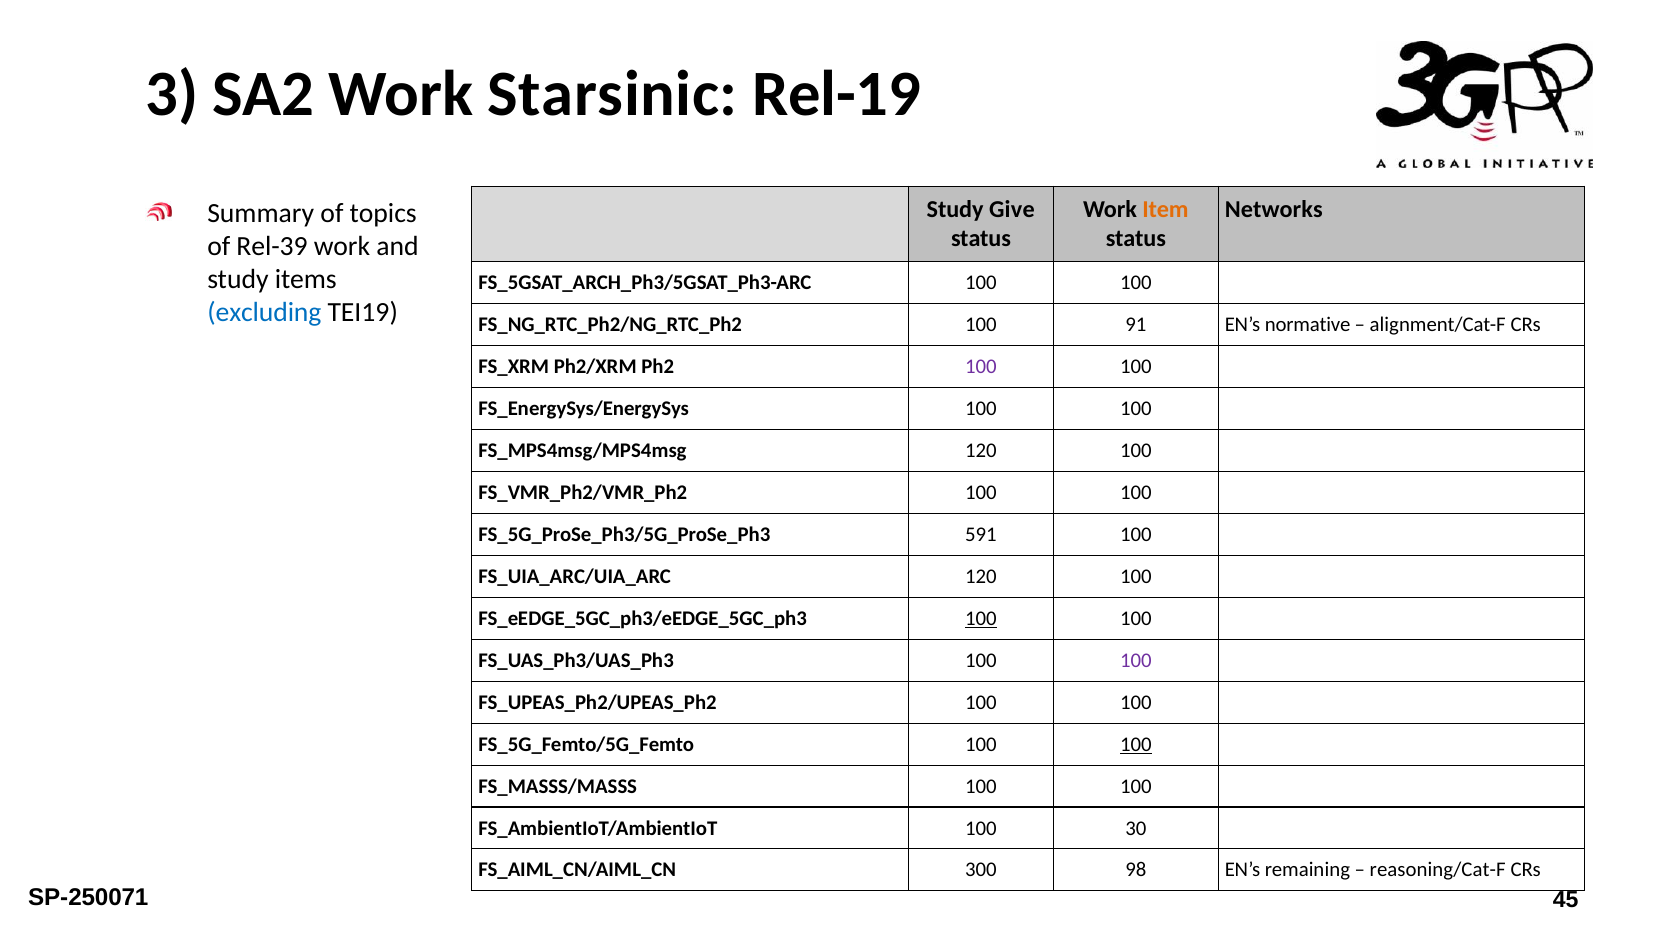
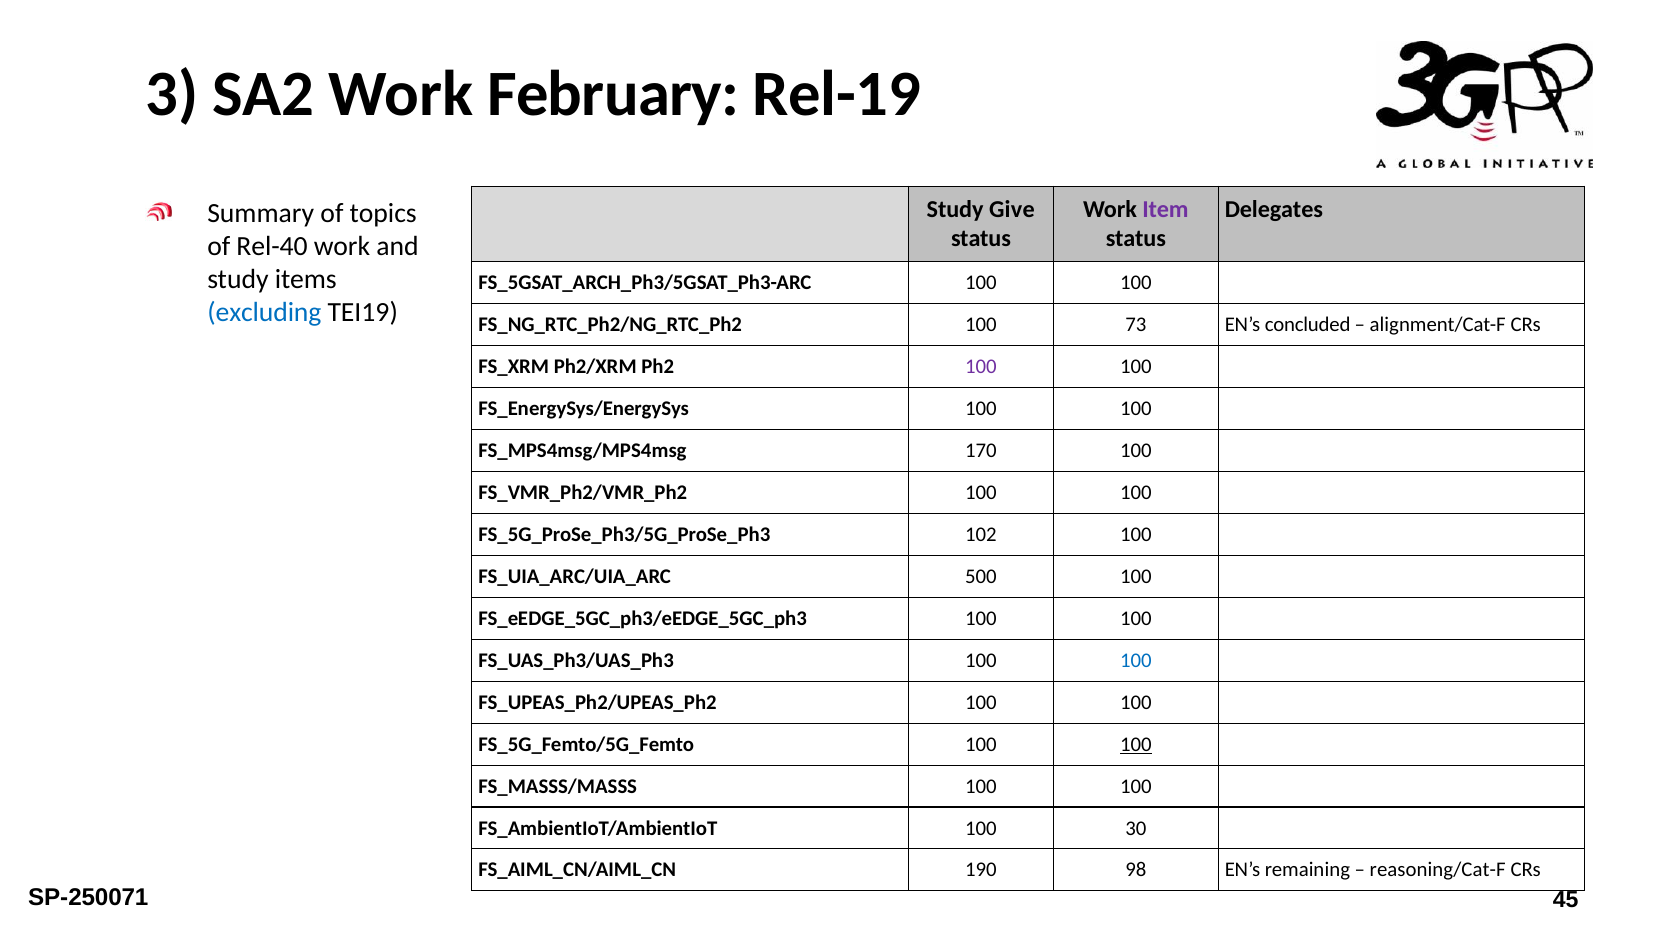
Starsinic: Starsinic -> February (613, 94)
Item colour: orange -> purple (1165, 210)
Networks: Networks -> Delegates (1274, 210)
Rel-39: Rel-39 -> Rel-40 (272, 246)
91: 91 -> 73 (1136, 325)
normative: normative -> concluded (1308, 325)
120: 120 -> 170 (981, 451)
591: 591 -> 102 (981, 534)
120: 120 -> 500 (981, 576)
100 underline: present -> none (981, 618)
100 colour: purple -> blue (1136, 660)
300: 300 -> 190 (981, 870)
